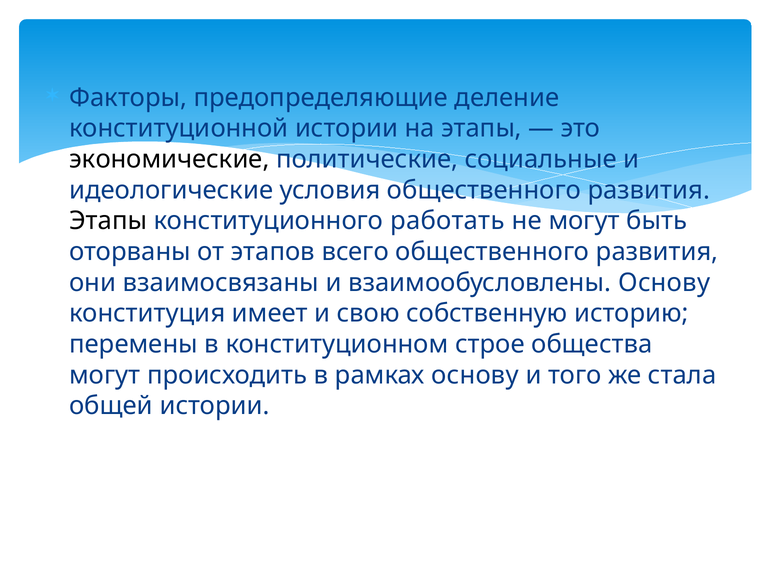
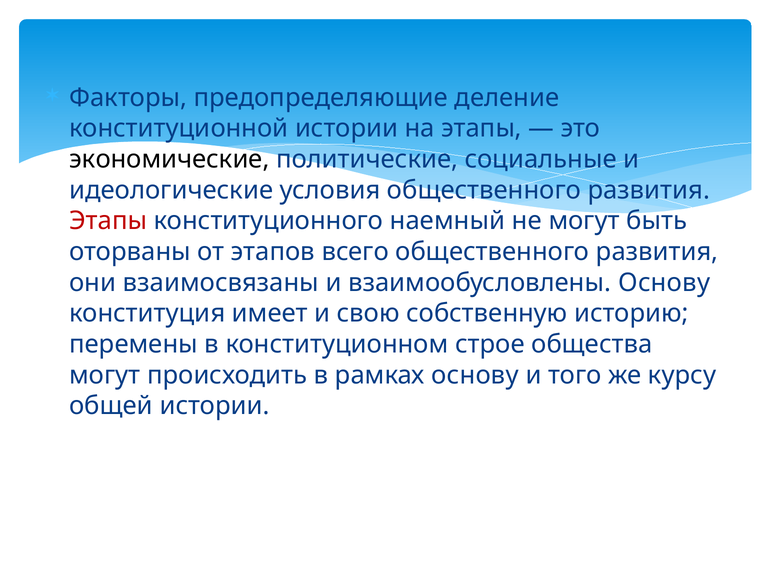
Этапы colour: black -> red (108, 221)
работать: работать -> наемный (448, 221)
стала: стала -> курсу (682, 375)
